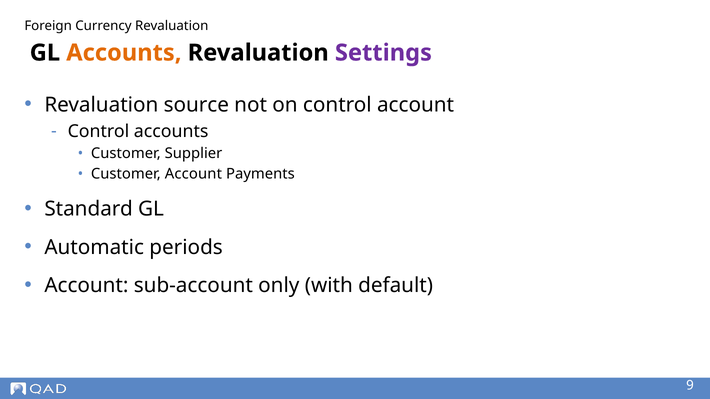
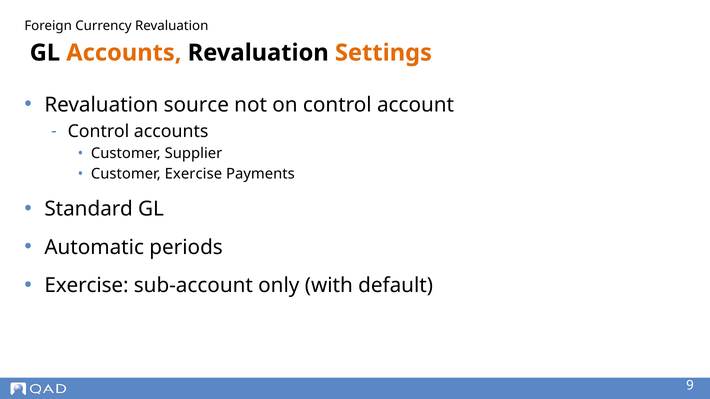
Settings colour: purple -> orange (383, 53)
Customer Account: Account -> Exercise (193, 174)
Account: Account -> Exercise (86, 286)
